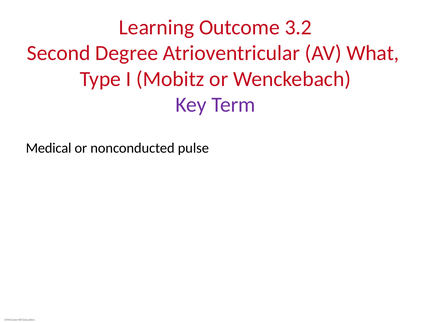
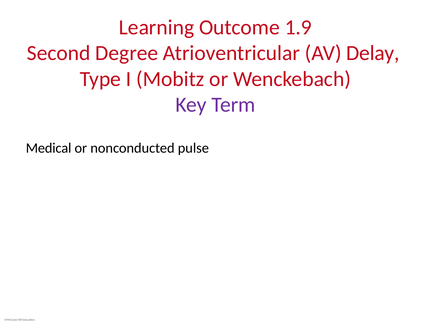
3.2: 3.2 -> 1.9 (298, 27)
What: What -> Delay (373, 53)
